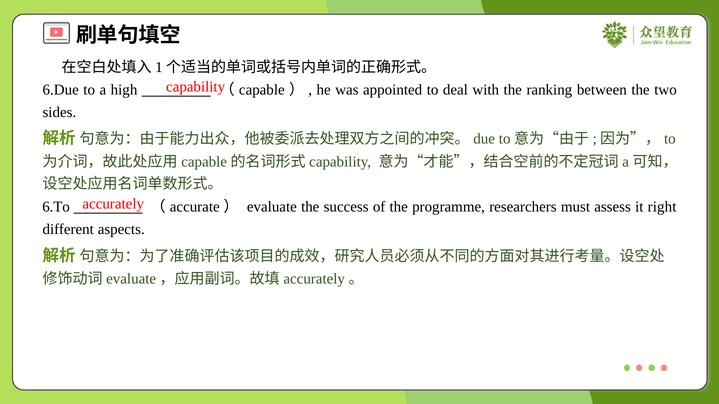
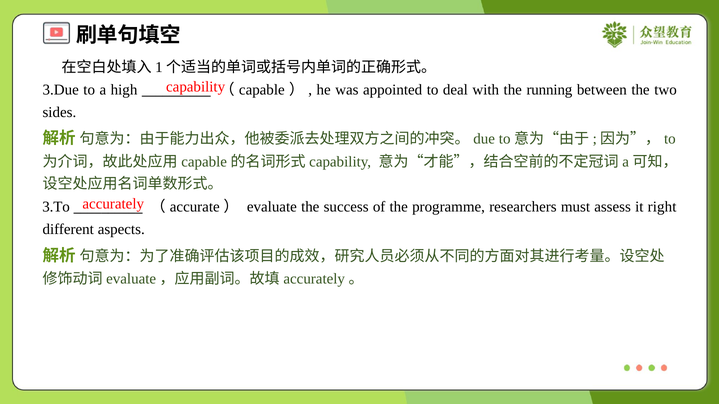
6.Due: 6.Due -> 3.Due (61, 90)
ranking: ranking -> running (549, 90)
6.To: 6.To -> 3.To (56, 207)
